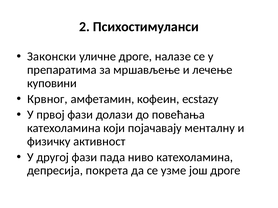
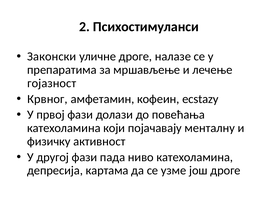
куповини: куповини -> гојазност (52, 83)
покрета: покрета -> картама (107, 171)
